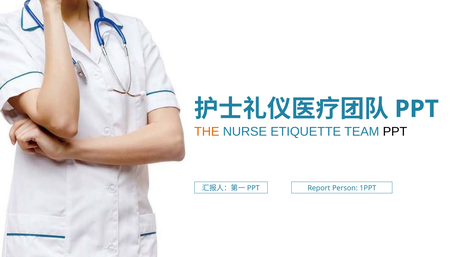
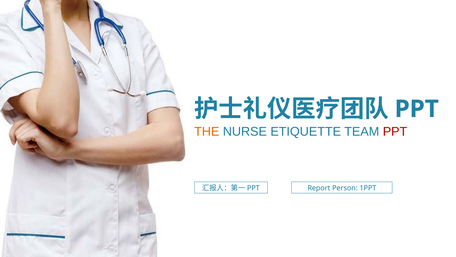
PPT colour: black -> red (395, 131)
